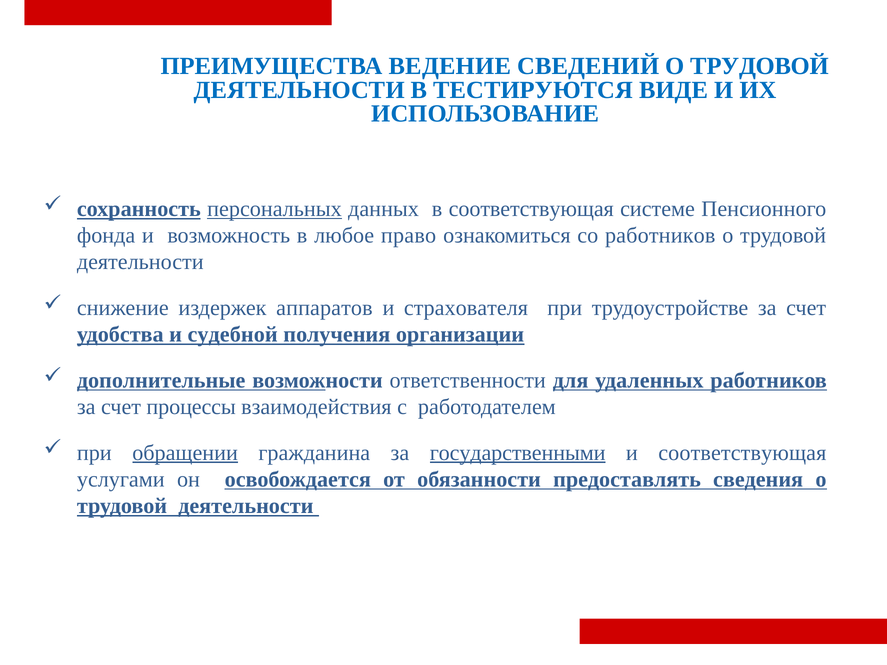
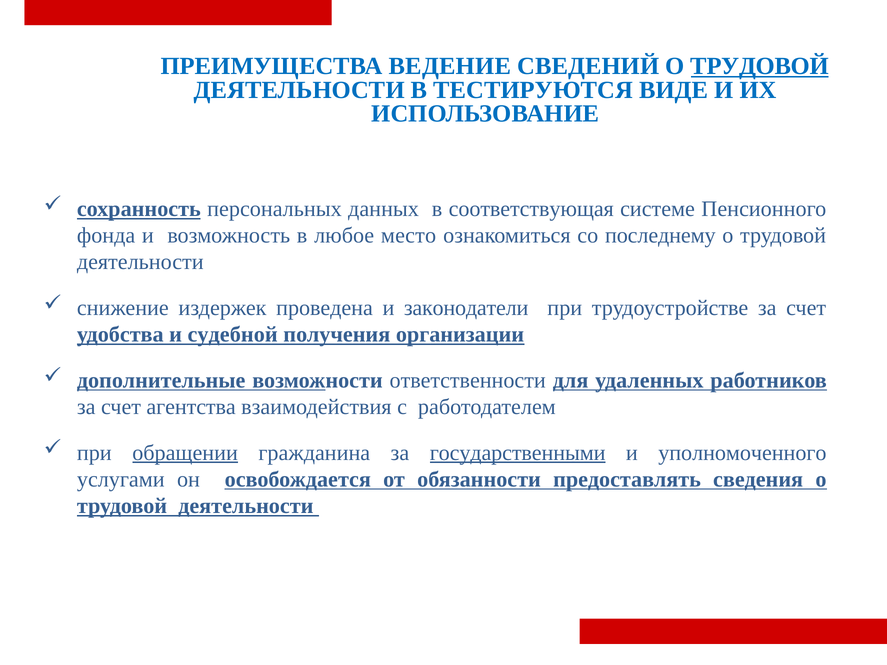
ТРУДОВОЙ underline: none -> present (760, 66)
персональных underline: present -> none (274, 209)
право: право -> место (409, 236)
со работников: работников -> последнему (660, 236)
аппаратов: аппаратов -> проведена (325, 308)
страхователя: страхователя -> законодатели (466, 308)
процессы: процессы -> агентства (191, 407)
и соответствующая: соответствующая -> уполномоченного (742, 453)
